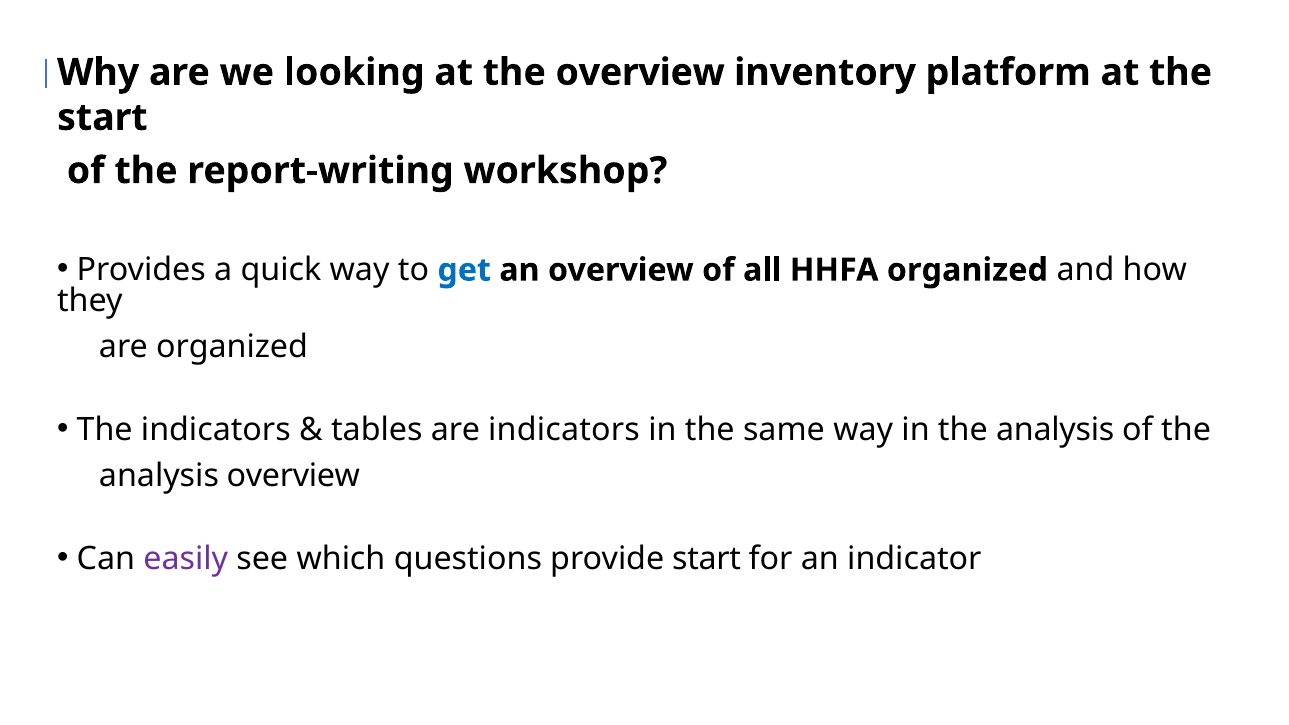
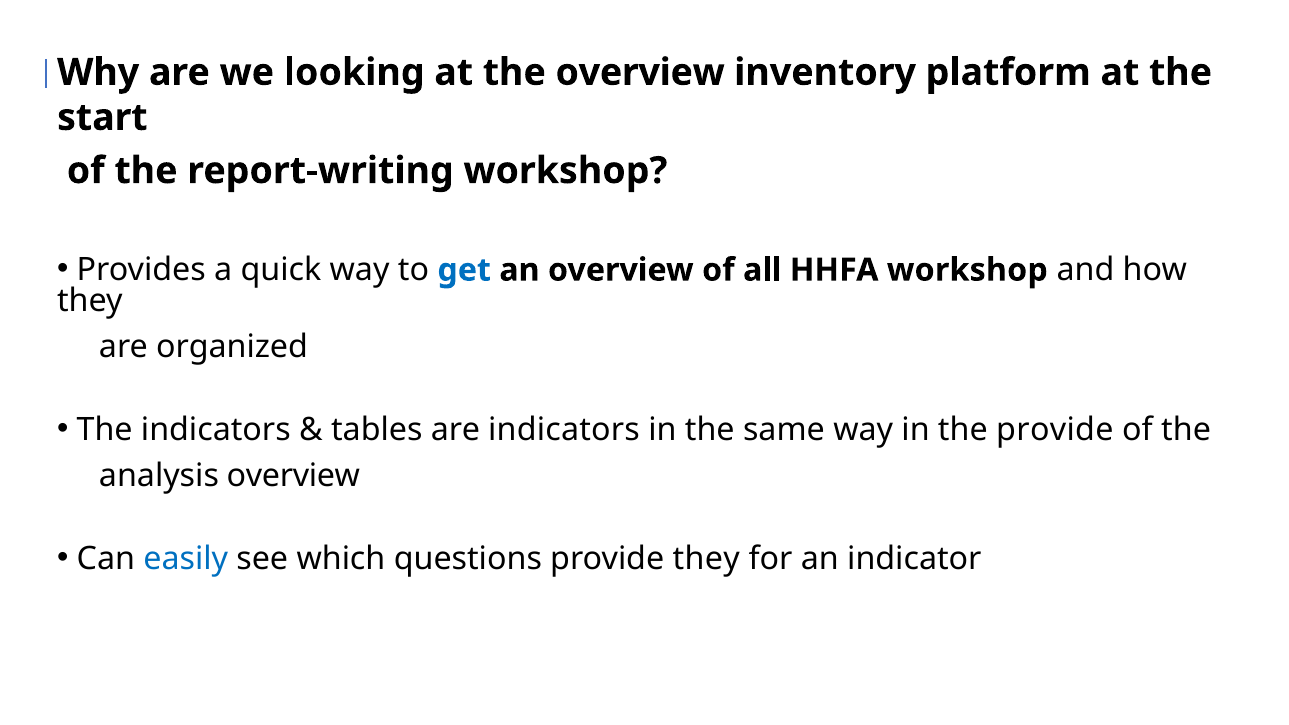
HHFA organized: organized -> workshop (967, 270)
in the analysis: analysis -> provide (1055, 430)
easily colour: purple -> blue (186, 559)
provide start: start -> they (706, 559)
